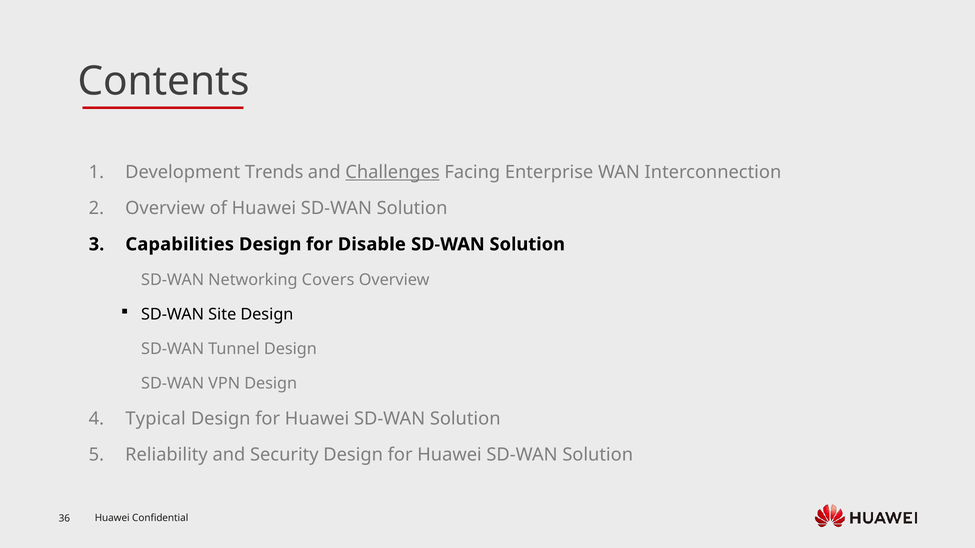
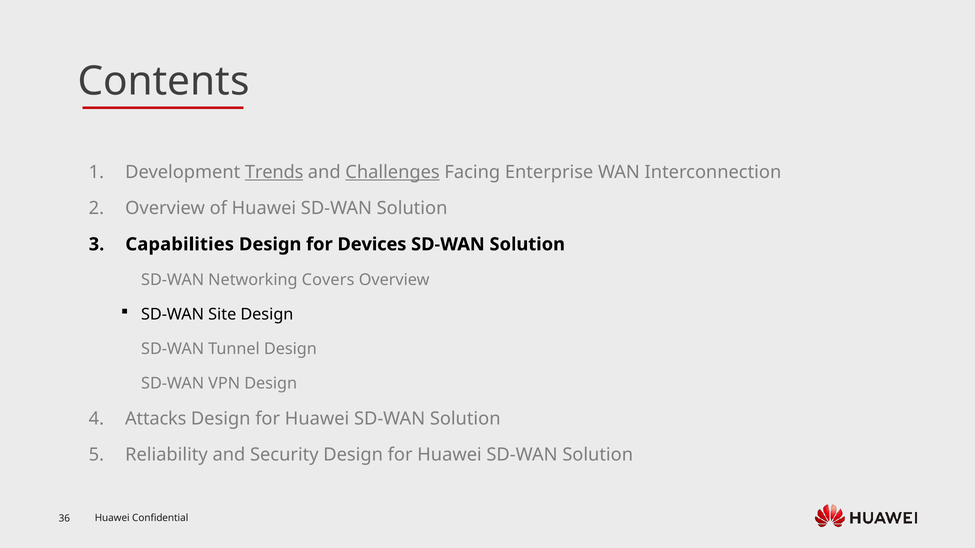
Trends underline: none -> present (274, 172)
Disable: Disable -> Devices (372, 244)
Typical: Typical -> Attacks (156, 419)
